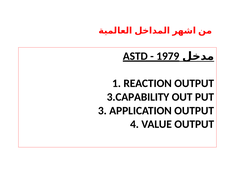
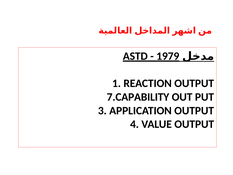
3.CAPABILITY: 3.CAPABILITY -> 7.CAPABILITY (138, 97)
